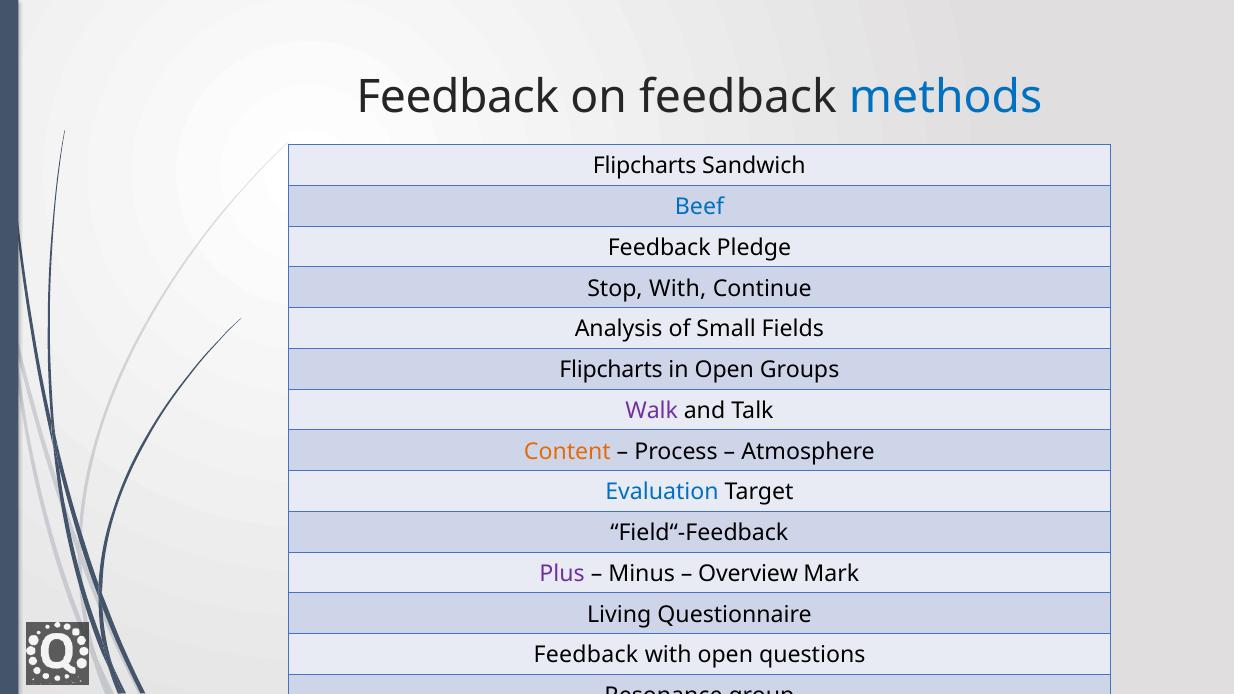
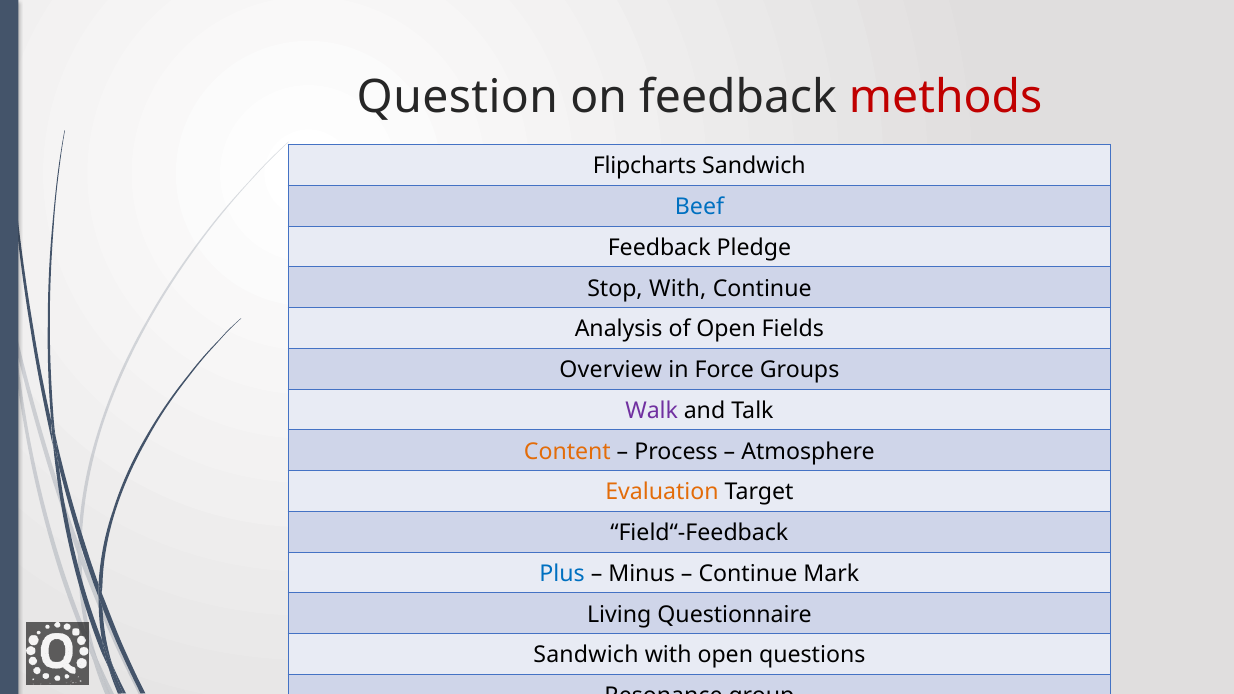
Feedback: Feedback -> Question (457, 98)
methods colour: blue -> red (946, 98)
of Small: Small -> Open (726, 329)
Flipcharts: Flipcharts -> Overview (611, 370)
in Open: Open -> Force (724, 370)
Evaluation colour: blue -> orange (662, 492)
Plus colour: purple -> blue (562, 574)
Overview: Overview -> Continue (748, 574)
Feedback: Feedback -> Sandwich (586, 655)
